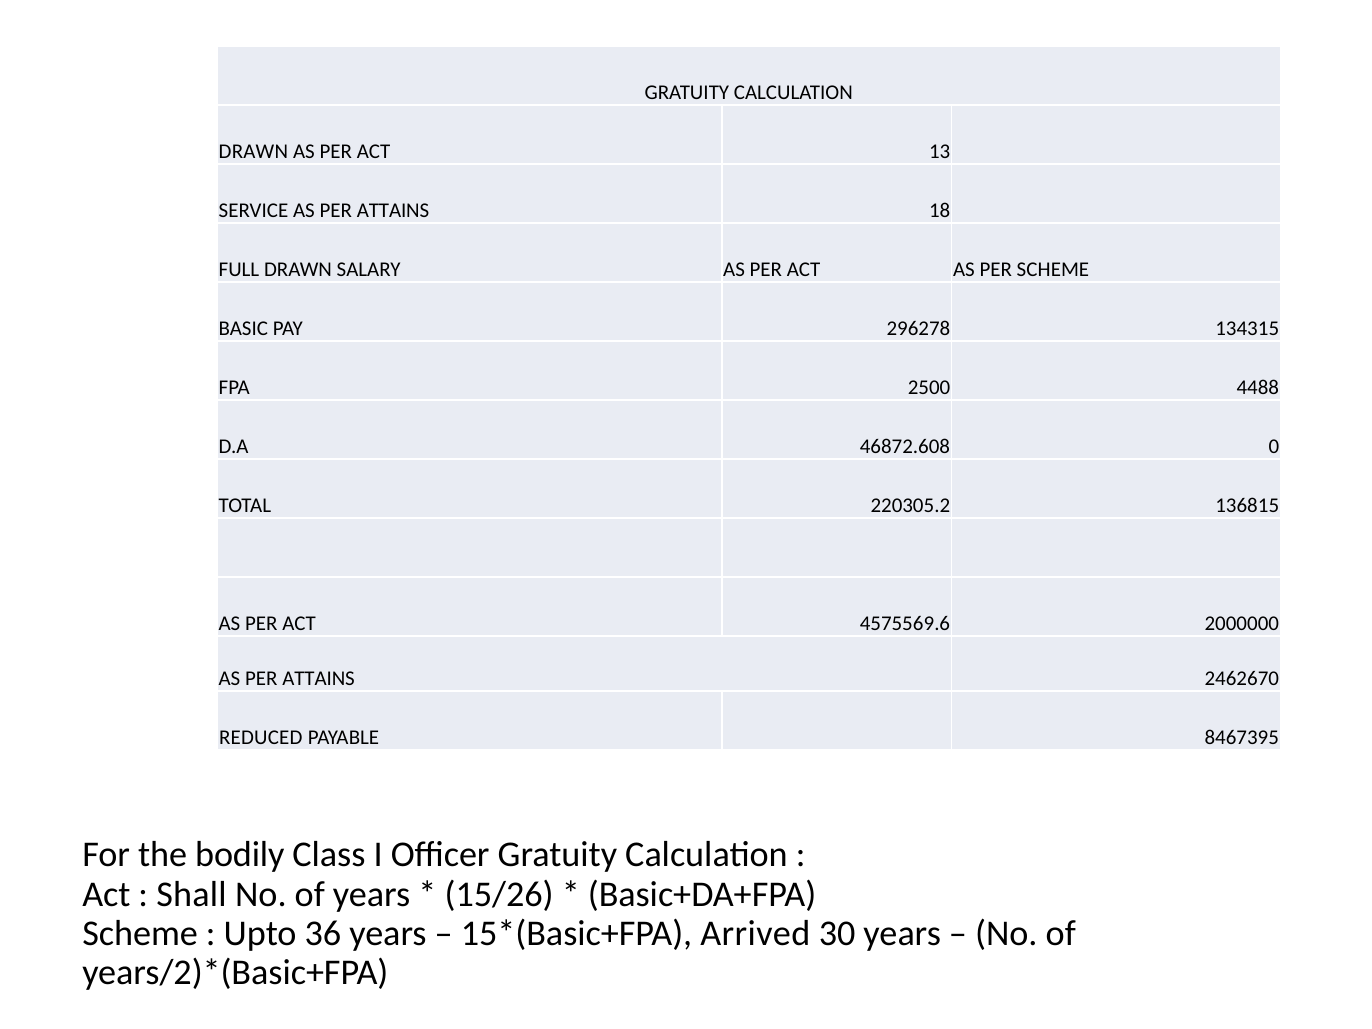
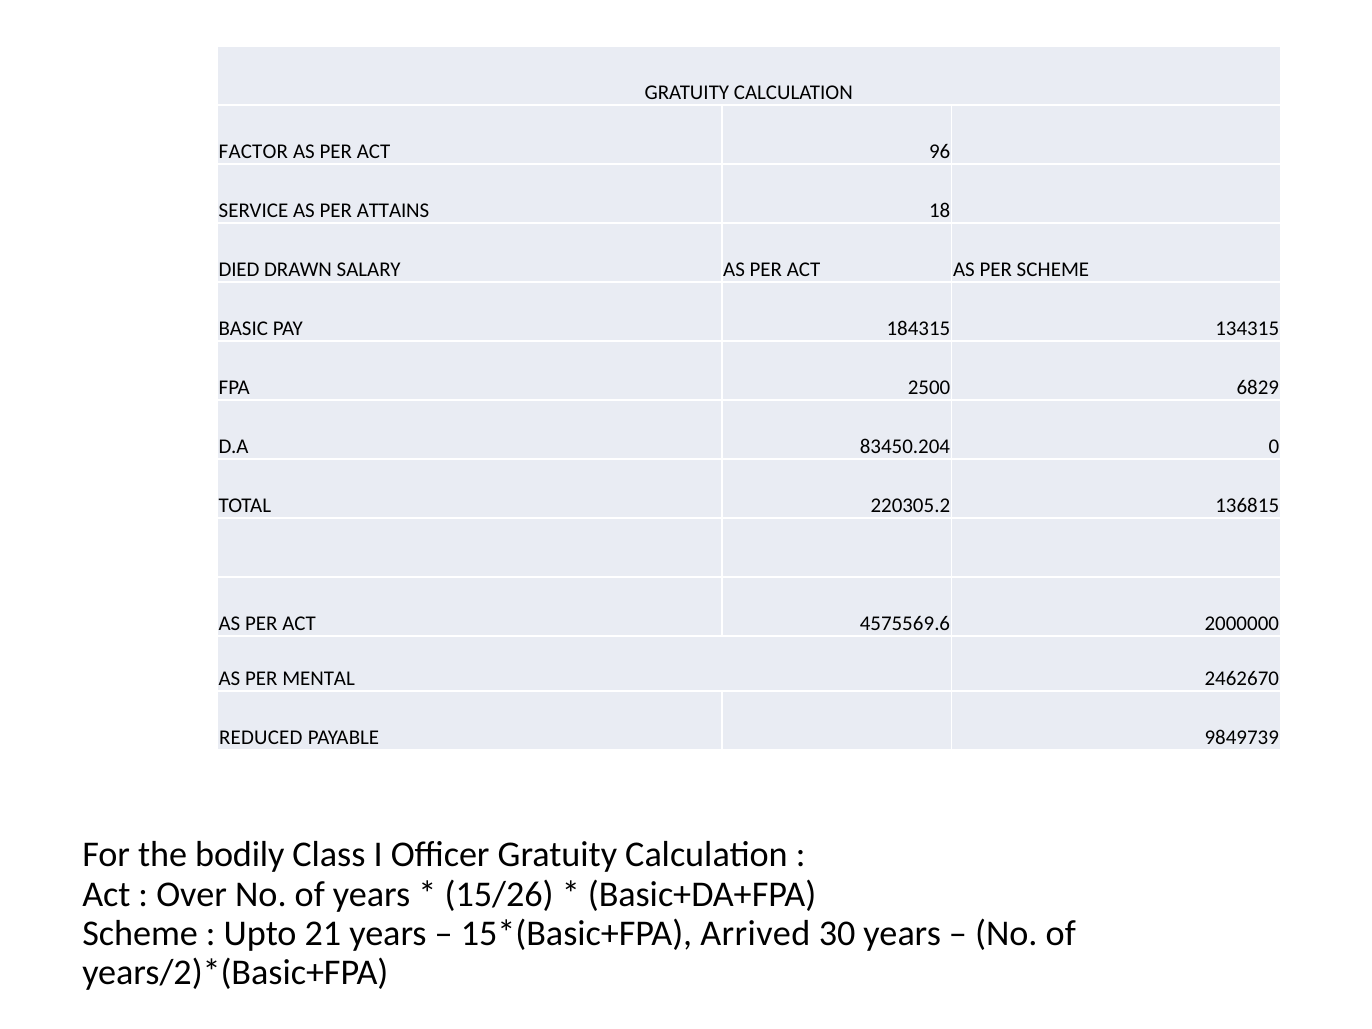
DRAWN: DRAWN -> FACTOR (253, 151)
13: 13 -> 96 (940, 151)
FULL: FULL -> DIED (239, 269)
296278: 296278 -> 184315 (918, 328)
4488: 4488 -> 6829 (1258, 387)
46872.608: 46872.608 -> 83450.204 (905, 446)
ATTAINS: ATTAINS -> MENTAL (319, 678)
8467395: 8467395 -> 9849739 (1242, 737)
Shall: Shall -> Over (192, 894)
36: 36 -> 21 (323, 933)
